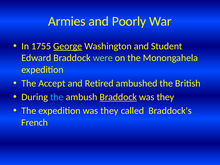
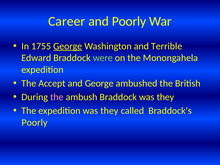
Armies: Armies -> Career (67, 21)
Student: Student -> Terrible (167, 46)
and Retired: Retired -> George (99, 83)
the colour: light blue -> pink (57, 97)
Braddock underline: present -> none (118, 97)
French: French -> Poorly (35, 122)
